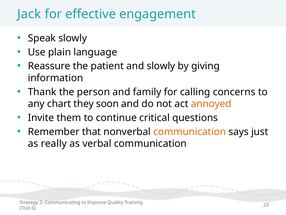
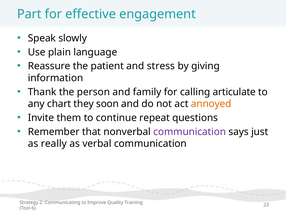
Jack: Jack -> Part (29, 14)
and slowly: slowly -> stress (161, 66)
concerns: concerns -> articulate (234, 92)
critical: critical -> repeat (155, 118)
communication colour: orange -> purple (190, 131)
